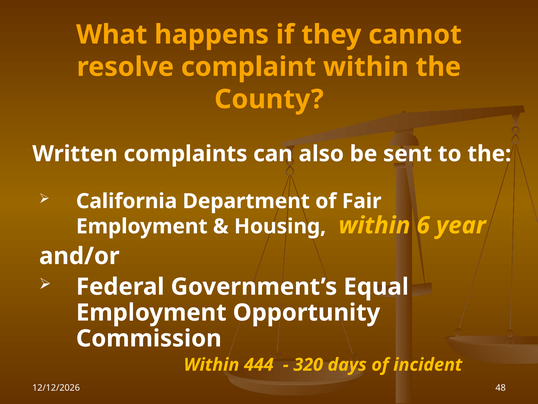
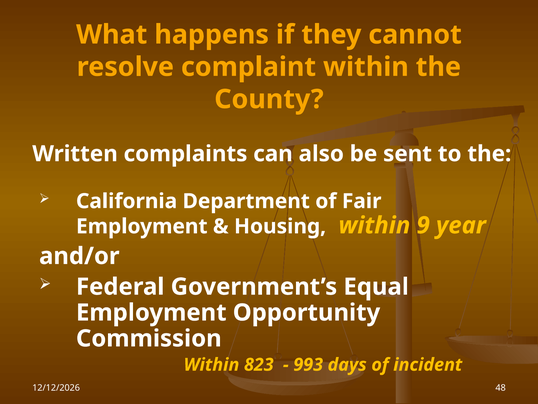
6: 6 -> 9 (423, 225)
444: 444 -> 823 (259, 364)
320: 320 -> 993 (308, 364)
